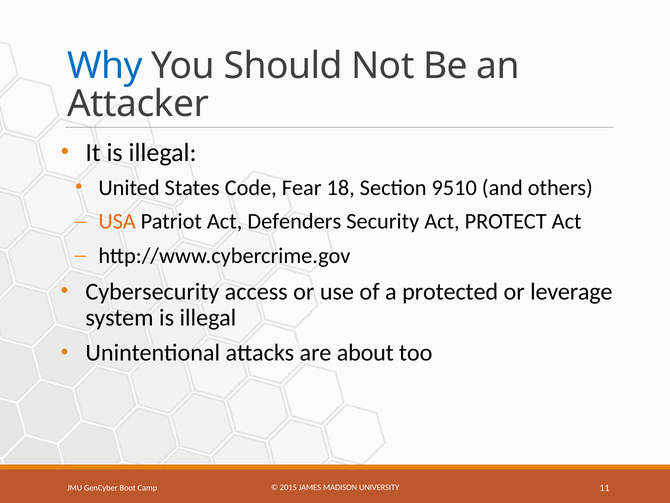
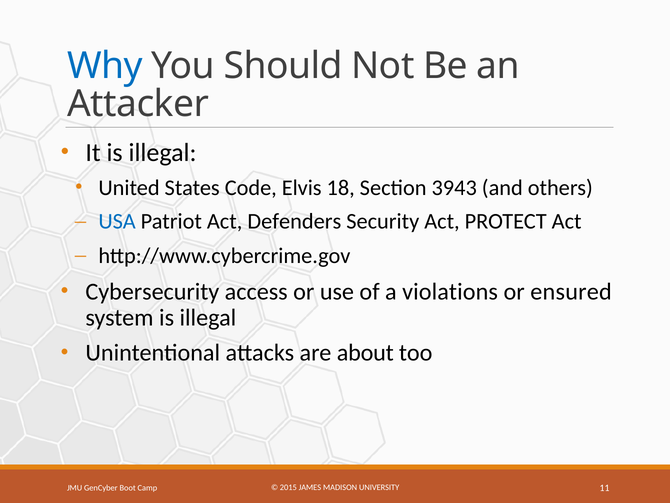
Fear: Fear -> Elvis (302, 187)
9510: 9510 -> 3943 (454, 187)
USA colour: orange -> blue (117, 221)
protected: protected -> violations (450, 291)
leverage: leverage -> ensured (571, 291)
